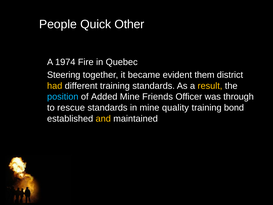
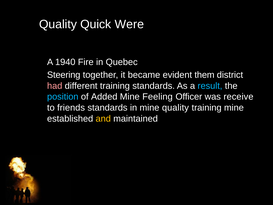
People: People -> Quality (58, 24)
Other: Other -> Were (129, 24)
1974: 1974 -> 1940 (65, 62)
had colour: yellow -> pink (55, 86)
result colour: yellow -> light blue (210, 86)
Friends: Friends -> Feeling (158, 97)
through: through -> receive (238, 97)
rescue: rescue -> friends (71, 108)
training bond: bond -> mine (234, 108)
